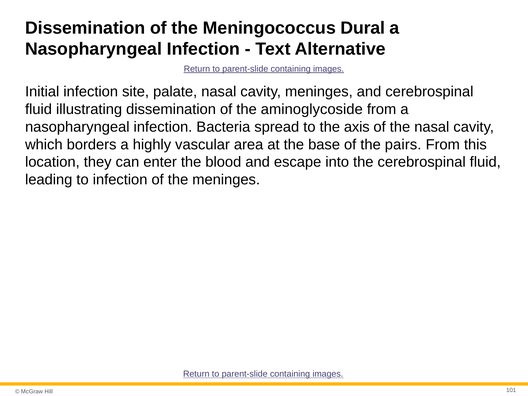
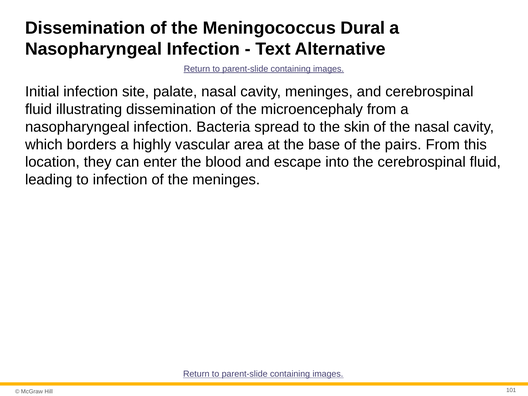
aminoglycoside: aminoglycoside -> microencephaly (312, 109)
axis: axis -> skin (357, 127)
